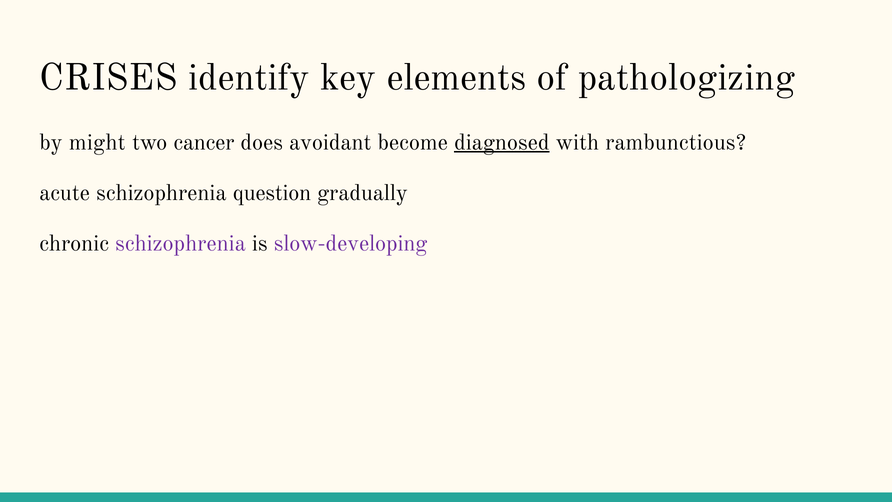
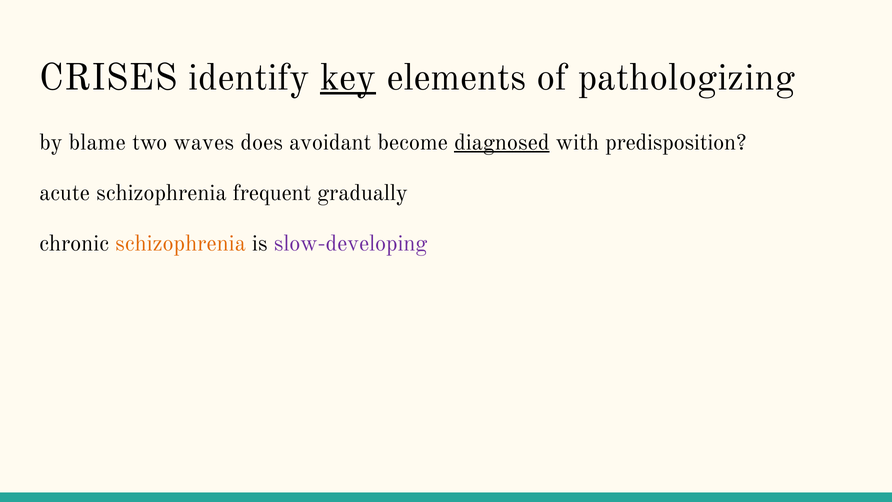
key underline: none -> present (348, 77)
might: might -> blame (97, 142)
cancer: cancer -> waves (204, 142)
rambunctious: rambunctious -> predisposition (676, 142)
question: question -> frequent (272, 193)
schizophrenia colour: purple -> orange (180, 243)
